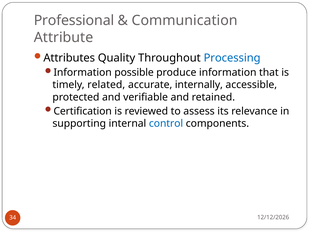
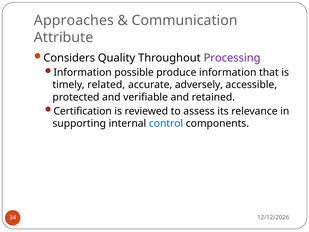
Professional: Professional -> Approaches (74, 20)
Attributes: Attributes -> Considers (69, 58)
Processing colour: blue -> purple (232, 58)
internally: internally -> adversely (199, 85)
